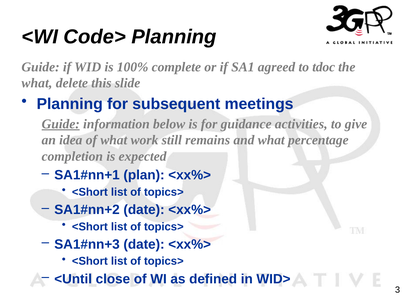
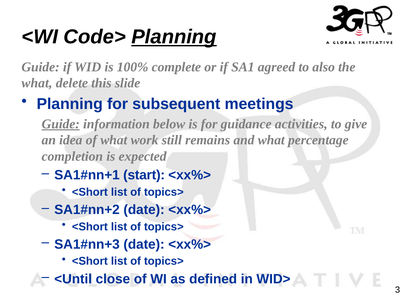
Planning underline: none -> present (174, 37)
tdoc: tdoc -> also (324, 67)
plan: plan -> start (144, 175)
